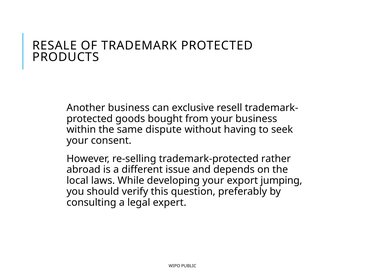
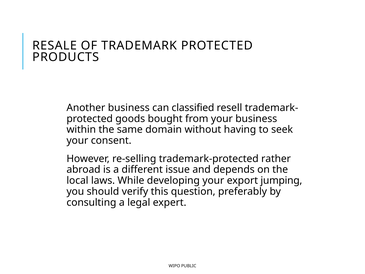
exclusive: exclusive -> classified (193, 108)
dispute: dispute -> domain (164, 130)
